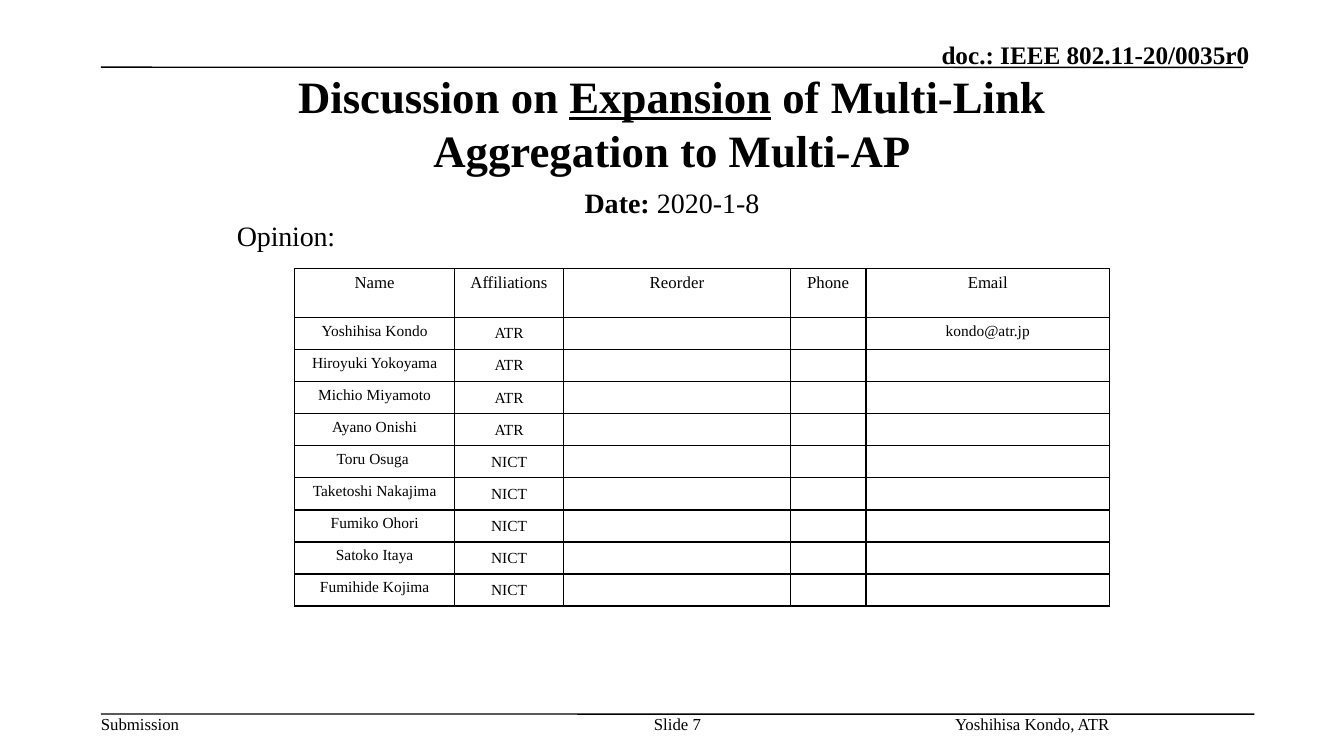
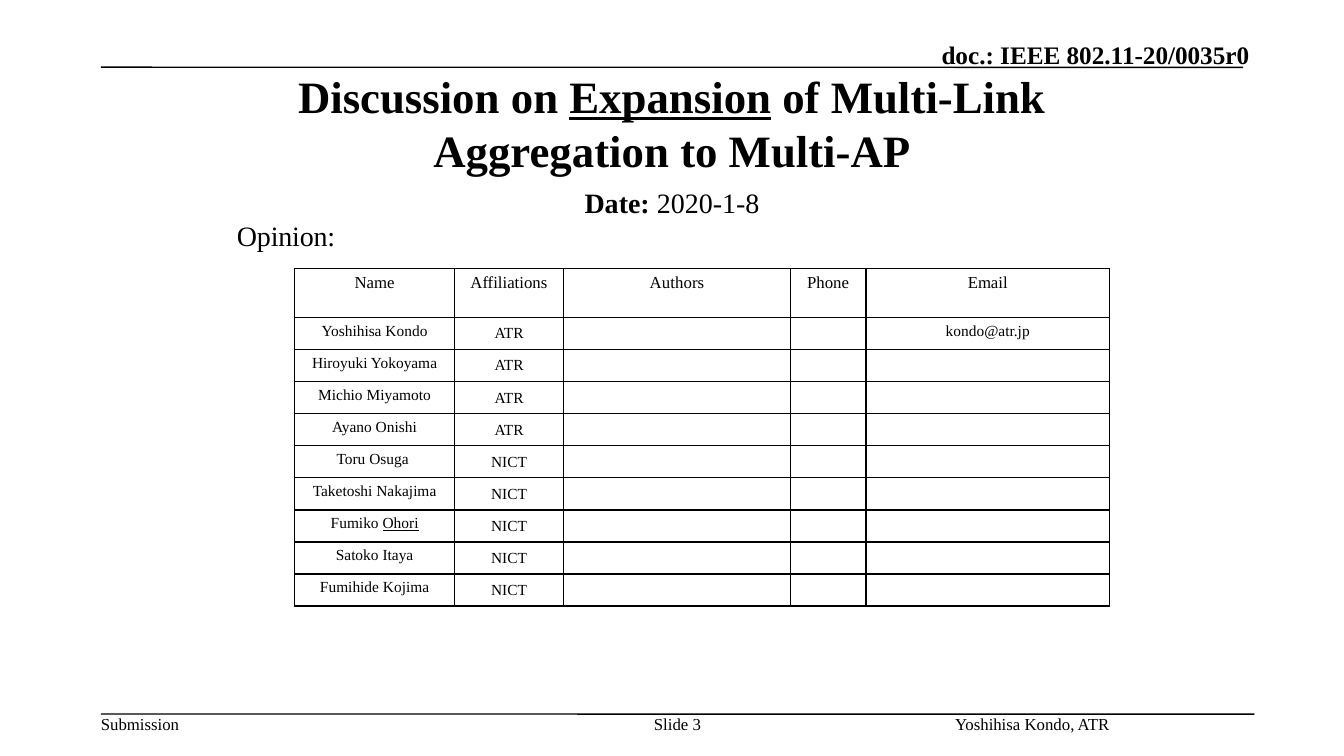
Reorder: Reorder -> Authors (677, 283)
Ohori underline: none -> present (401, 524)
7: 7 -> 3 (697, 725)
